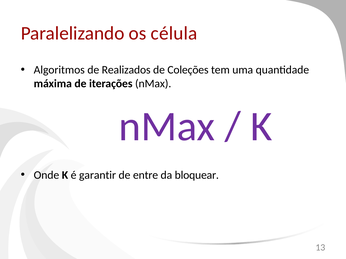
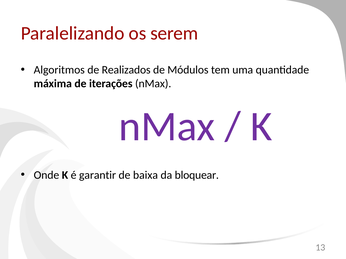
célula: célula -> serem (174, 33)
Coleções: Coleções -> Módulos (188, 70)
entre: entre -> baixa (145, 175)
